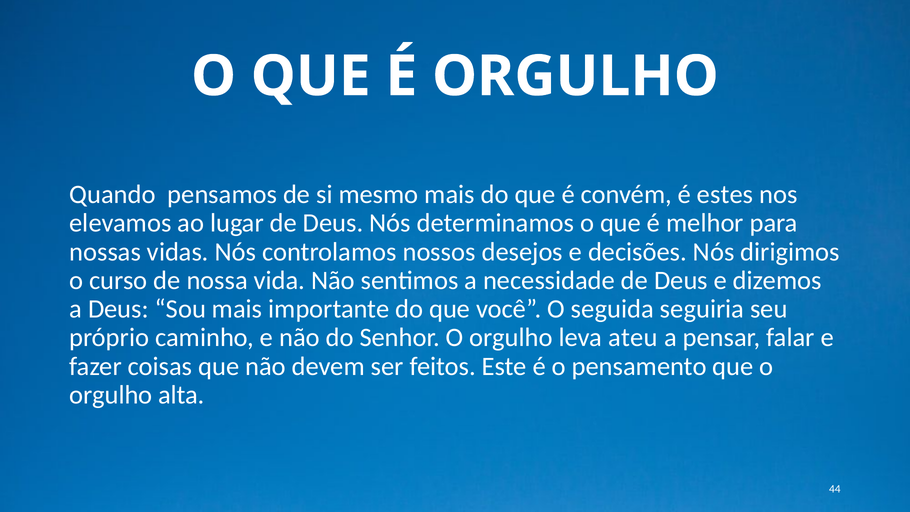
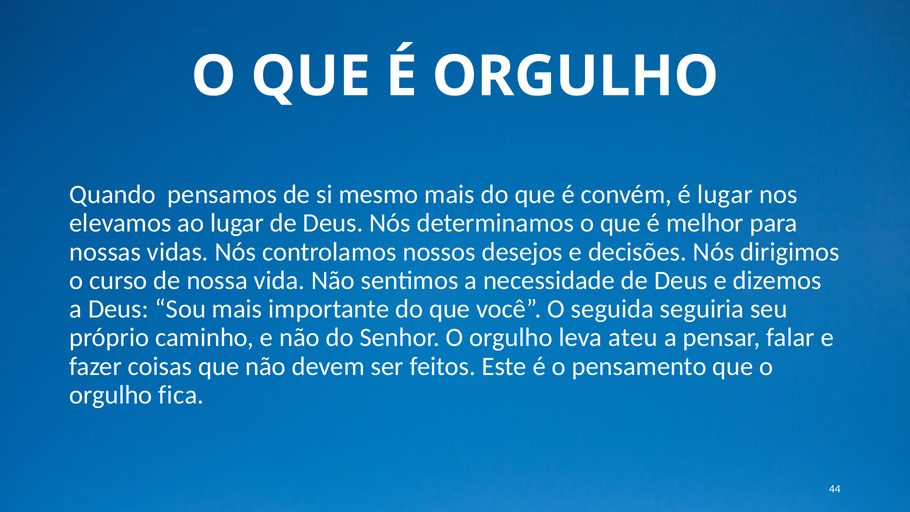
é estes: estes -> lugar (725, 194)
alta: alta -> fica (181, 395)
